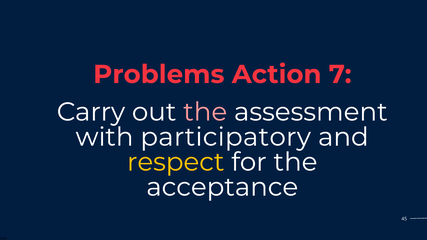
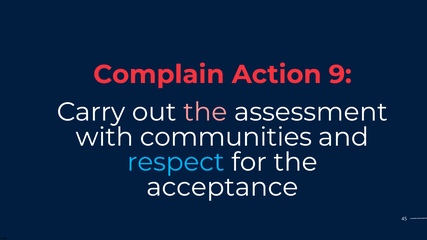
Problems: Problems -> Complain (159, 75)
7: 7 -> 9 (340, 75)
participatory: participatory -> communities (226, 137)
respect colour: yellow -> light blue (176, 162)
